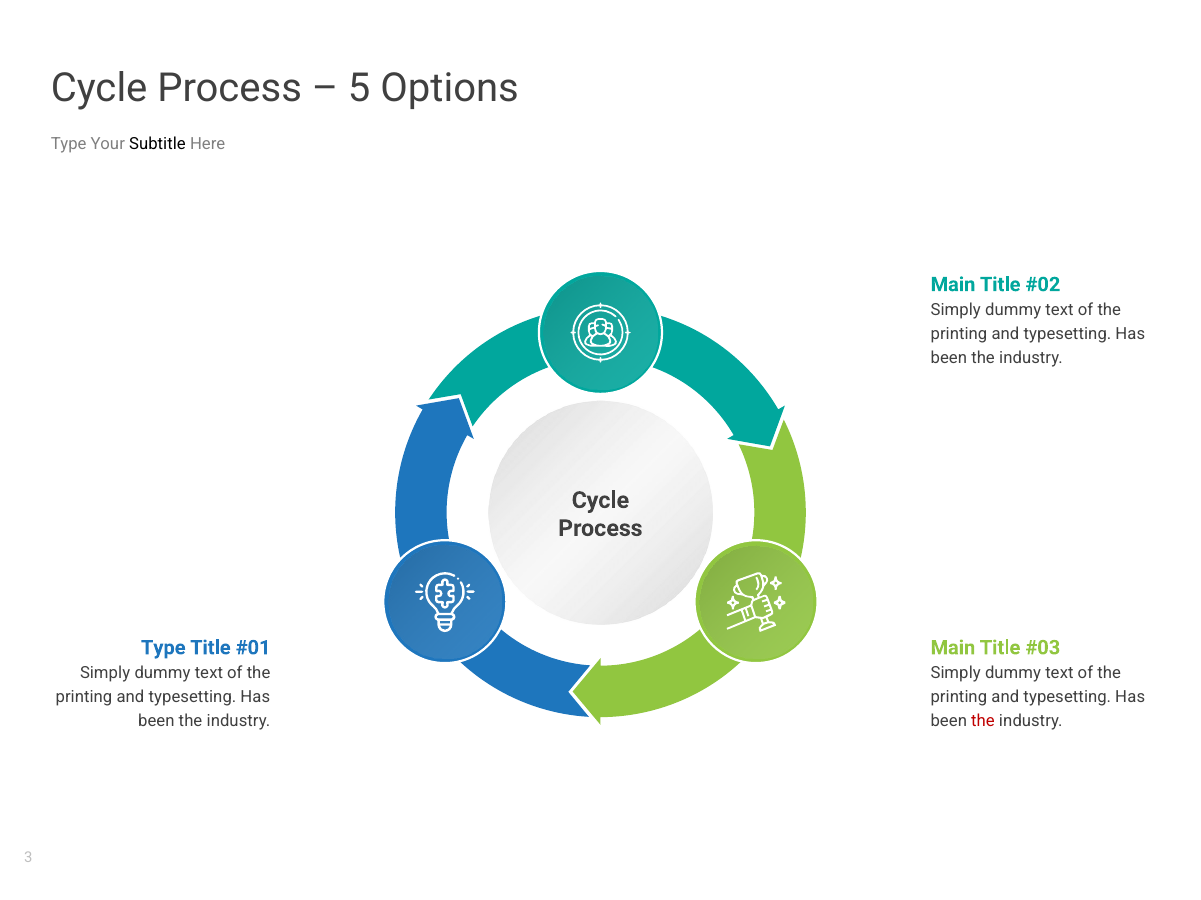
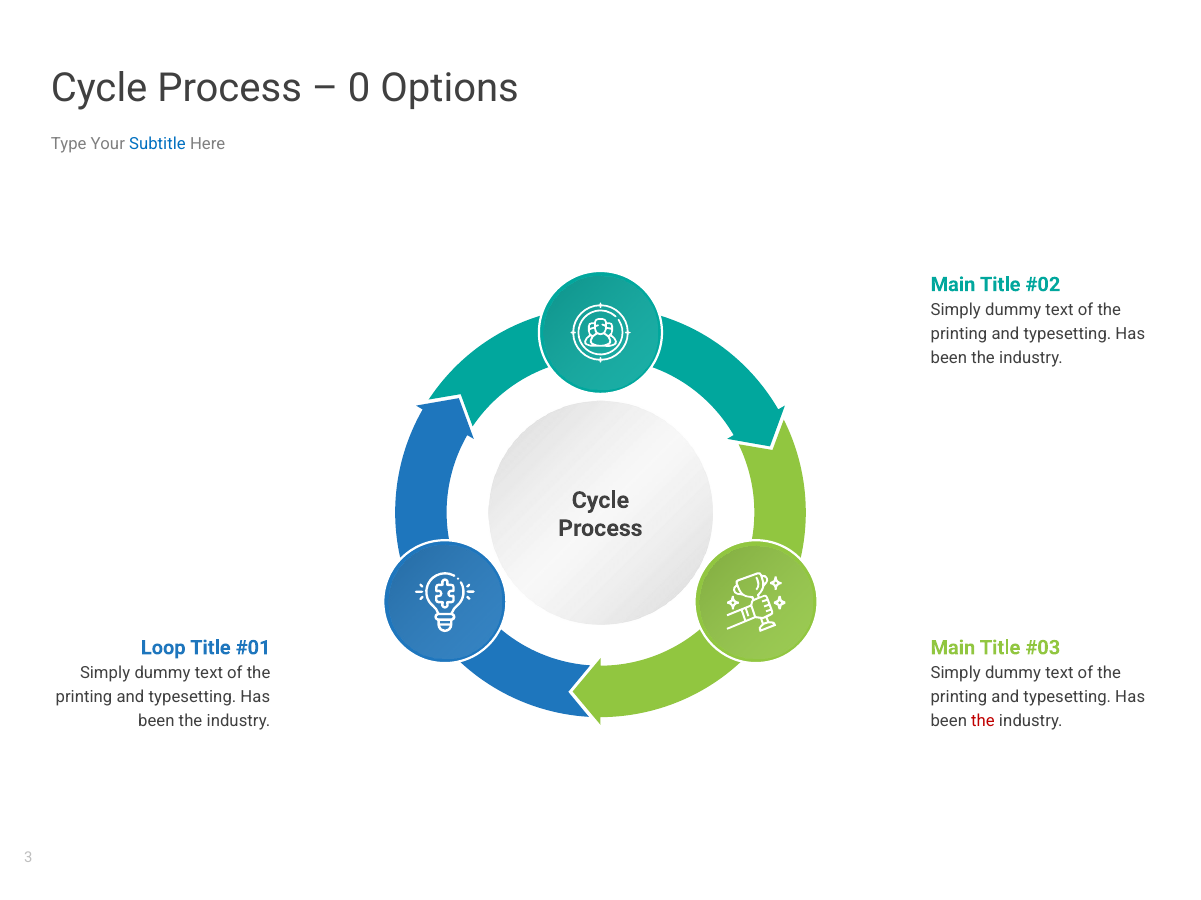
5: 5 -> 0 (359, 88)
Subtitle colour: black -> blue (157, 144)
Type: Type -> Loop (163, 648)
